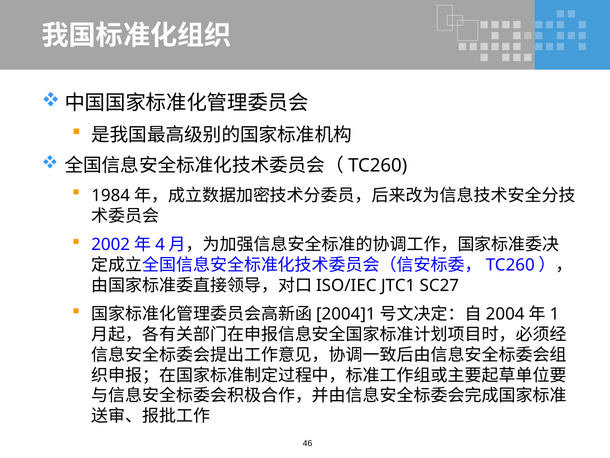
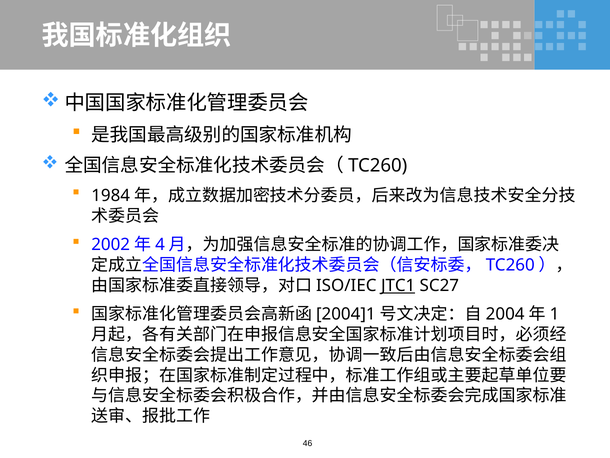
JTC1 underline: none -> present (398, 285)
